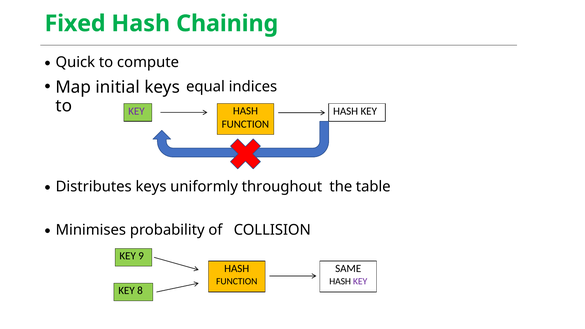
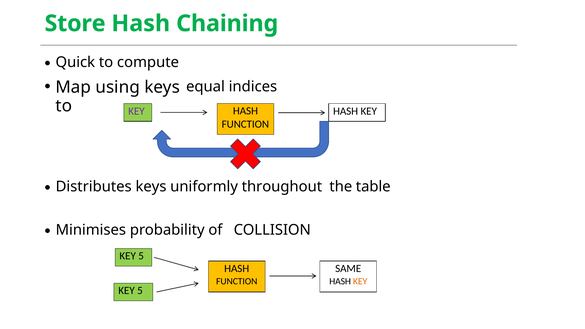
Fixed: Fixed -> Store (75, 24)
initial: initial -> using (118, 87)
9: 9 -> 5 (141, 256)
KEY colour: purple -> orange (360, 282)
8: 8 -> 5 (140, 291)
